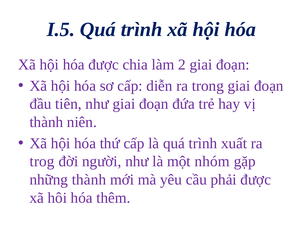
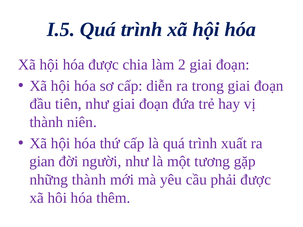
trog: trog -> gian (42, 162)
nhóm: nhóm -> tương (212, 162)
